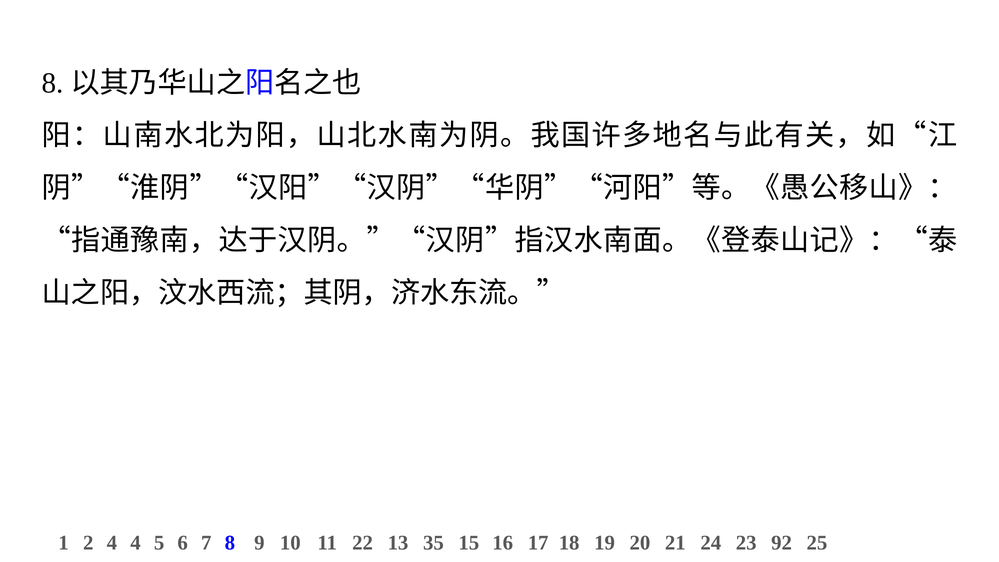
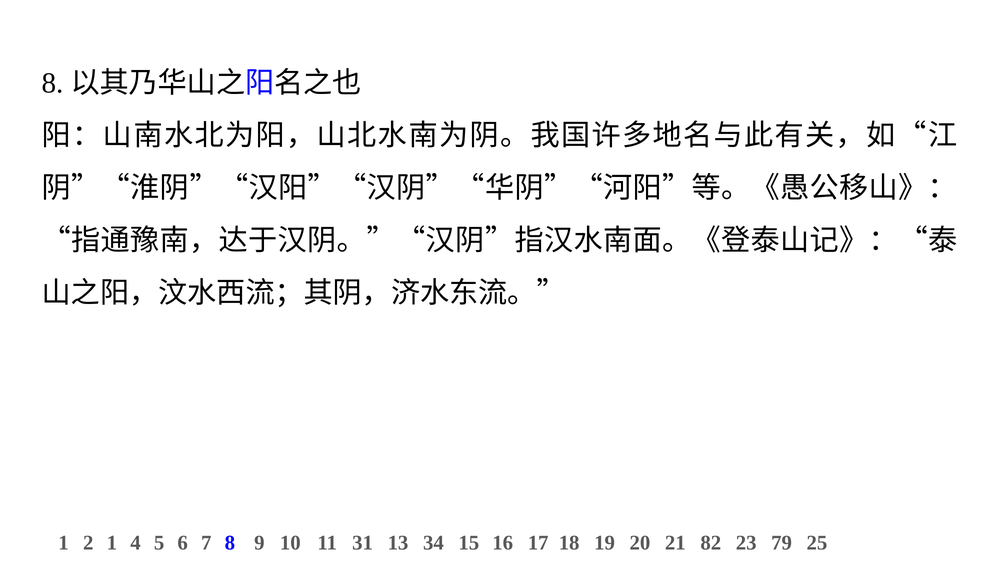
2 4: 4 -> 1 (112, 543)
22: 22 -> 31 (363, 543)
35: 35 -> 34 (433, 543)
24: 24 -> 82 (711, 543)
92: 92 -> 79 (782, 543)
